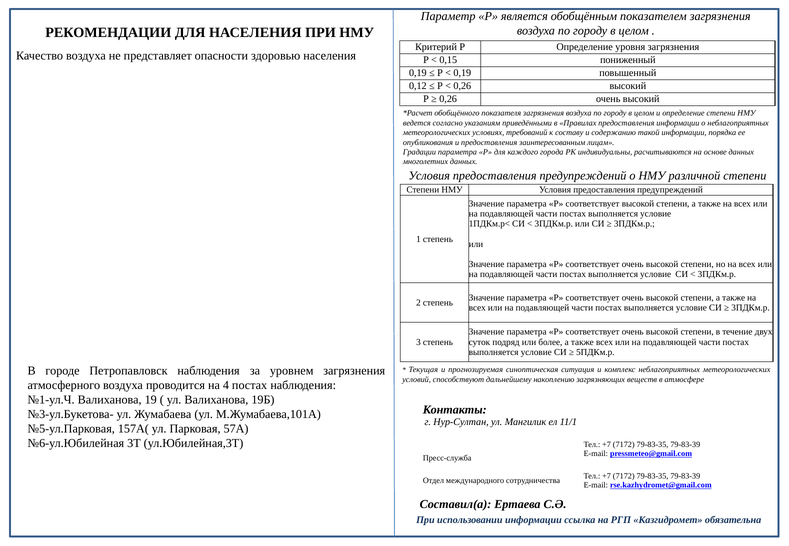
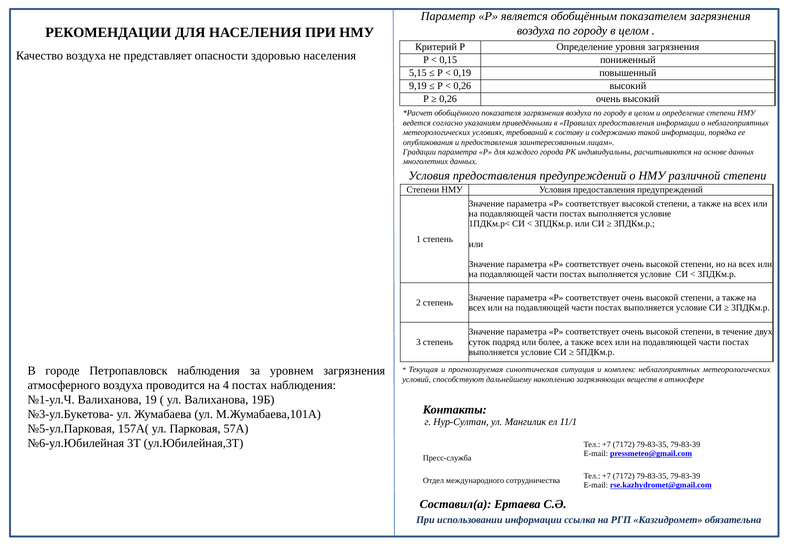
0,19: 0,19 -> 5,15 (418, 73)
0,12: 0,12 -> 9,19 (418, 86)
